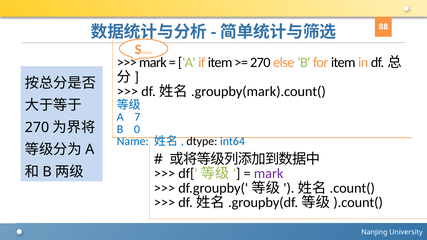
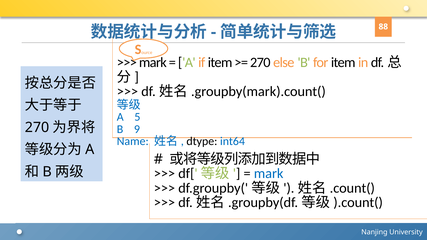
7: 7 -> 5 (137, 117)
0: 0 -> 9 (137, 129)
mark colour: purple -> blue (269, 174)
